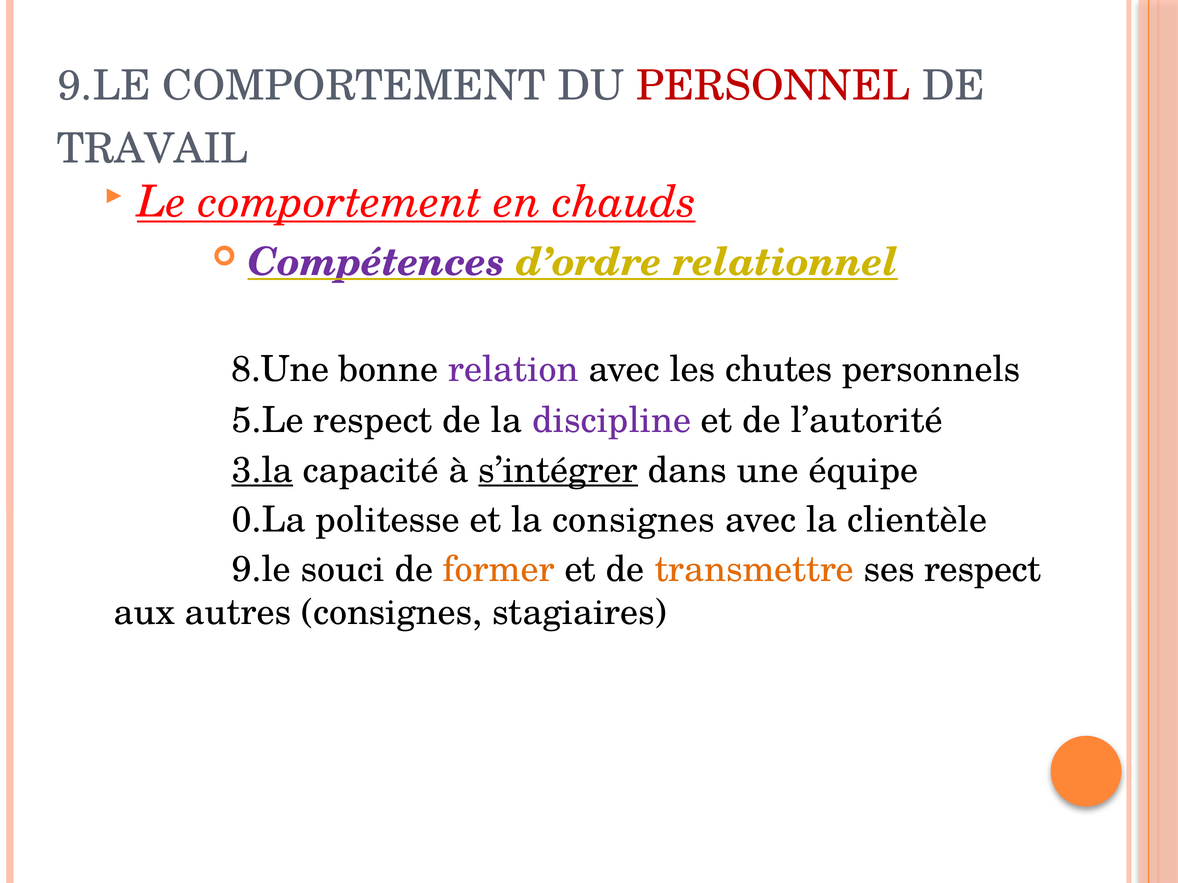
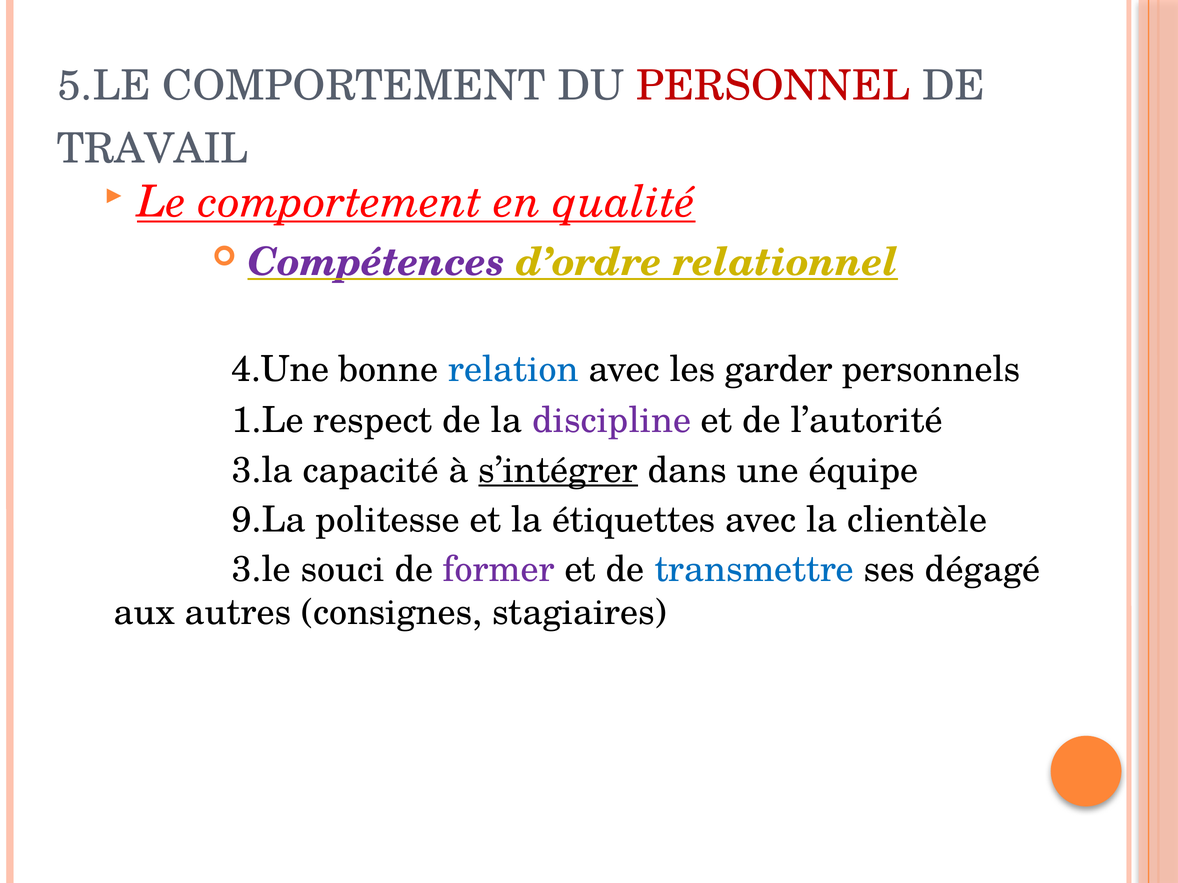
9.LE: 9.LE -> 5.LE (104, 86)
chauds: chauds -> qualité (624, 202)
8.Une: 8.Une -> 4.Une (280, 369)
relation colour: purple -> blue (513, 369)
chutes: chutes -> garder (779, 369)
5.Le: 5.Le -> 1.Le (268, 421)
3.la underline: present -> none (262, 470)
0.La: 0.La -> 9.La (269, 520)
la consignes: consignes -> étiquettes (634, 520)
9.le: 9.le -> 3.le (261, 570)
former colour: orange -> purple (499, 570)
transmettre colour: orange -> blue (754, 570)
ses respect: respect -> dégagé (983, 570)
